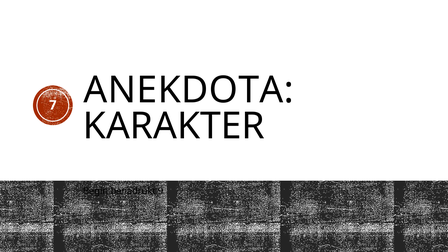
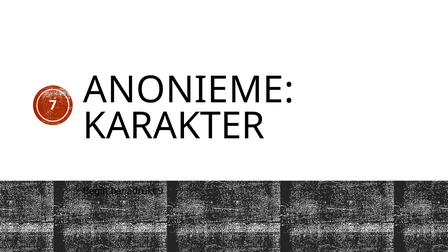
ANEKDOTA: ANEKDOTA -> ANONIEME (189, 90)
